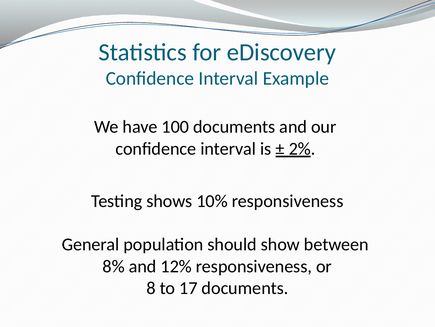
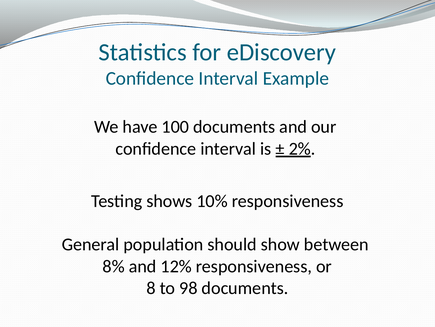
17: 17 -> 98 (188, 288)
